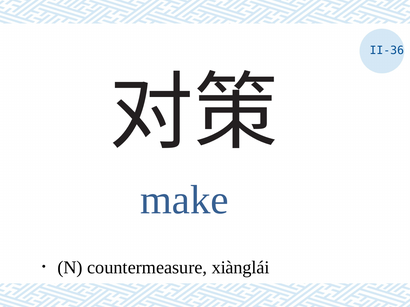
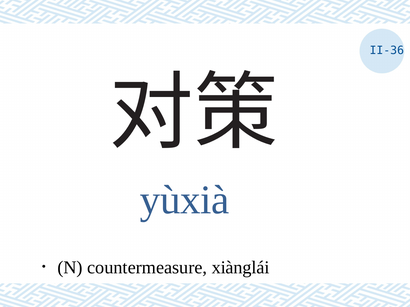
make: make -> yùxià (185, 200)
